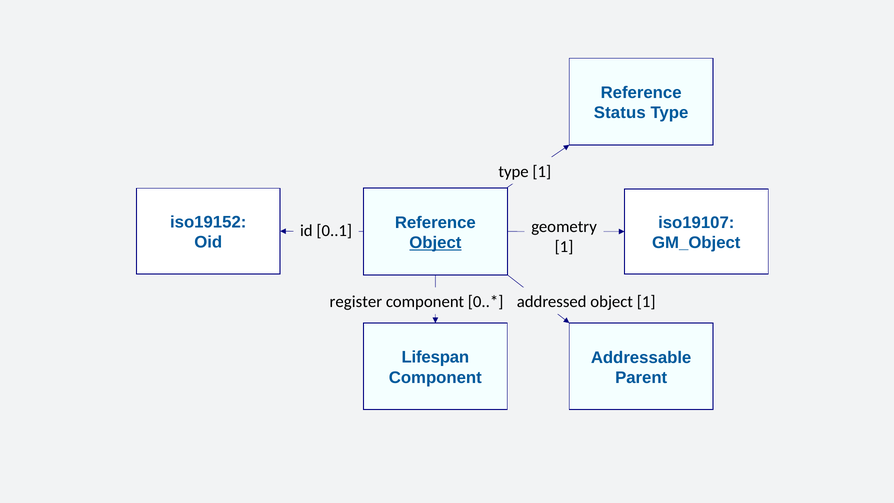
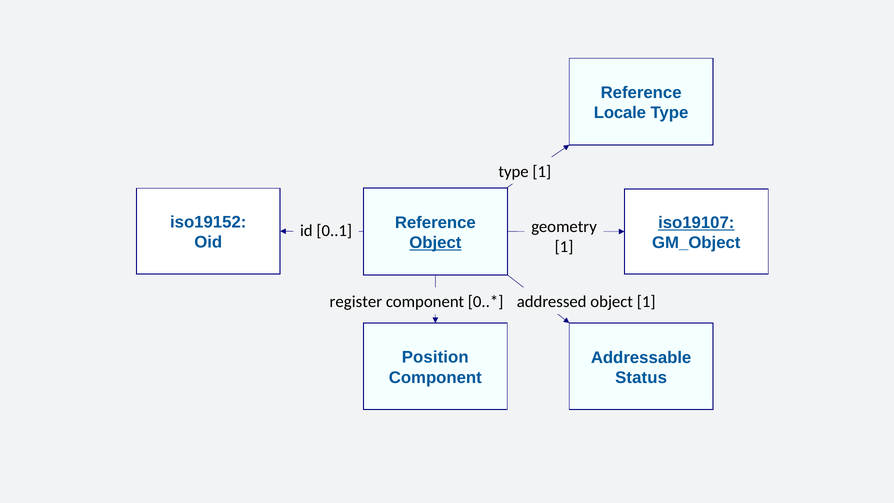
Status: Status -> Locale (620, 113)
iso19107 underline: none -> present (696, 223)
Lifespan: Lifespan -> Position (435, 357)
Parent: Parent -> Status (641, 377)
